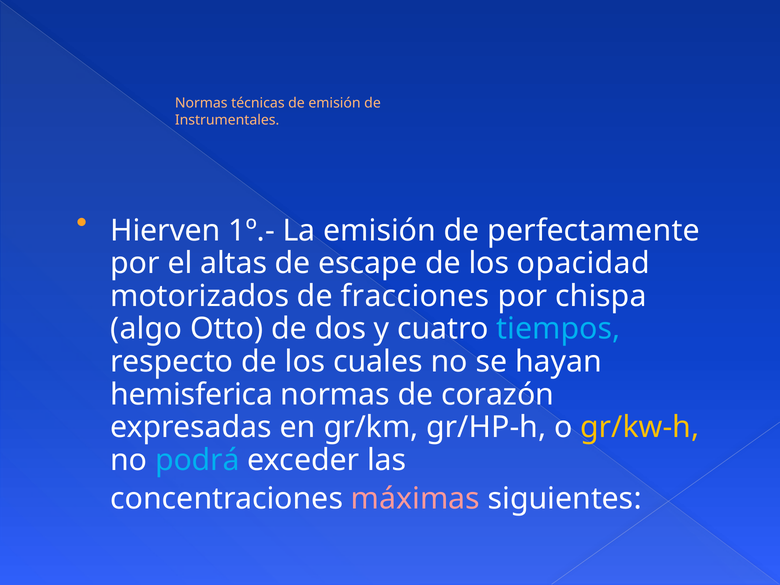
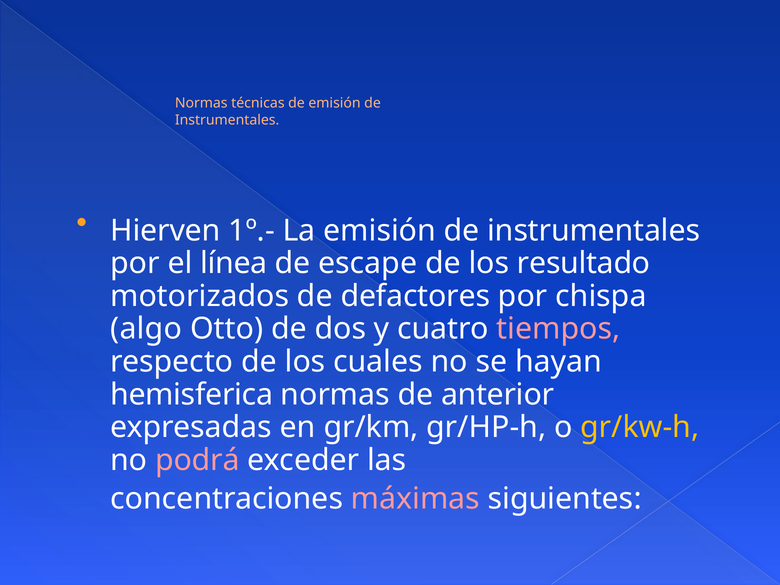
La emisión de perfectamente: perfectamente -> instrumentales (594, 231)
altas: altas -> línea (234, 263)
opacidad: opacidad -> resultado (584, 263)
fracciones: fracciones -> defactores (415, 296)
tiempos colour: light blue -> pink (558, 329)
corazón: corazón -> anterior (498, 395)
podrá colour: light blue -> pink (197, 460)
